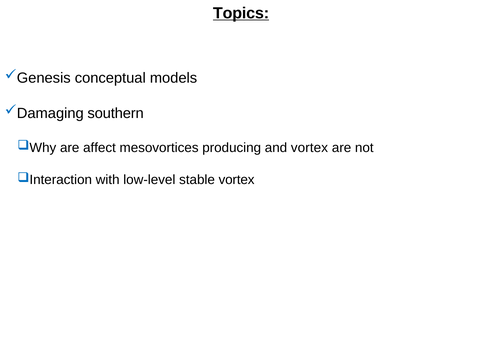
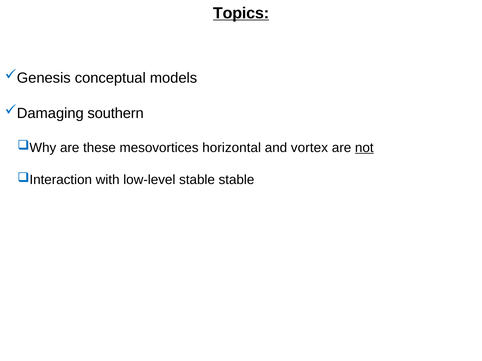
affect: affect -> these (99, 148)
producing: producing -> horizontal (232, 148)
not underline: none -> present (364, 148)
stable vortex: vortex -> stable (236, 180)
